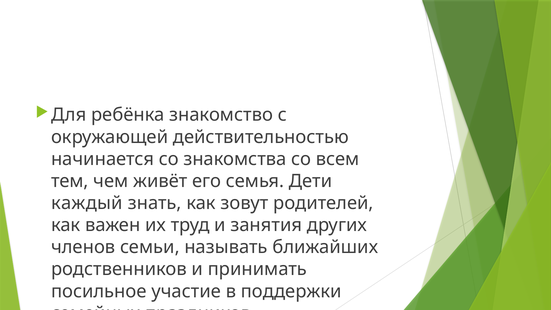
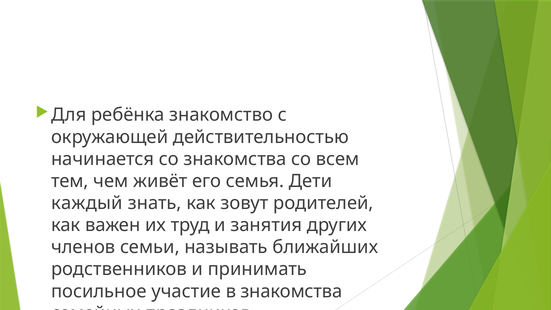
в поддержки: поддержки -> знакомства (291, 291)
